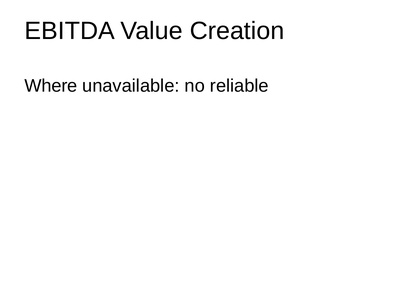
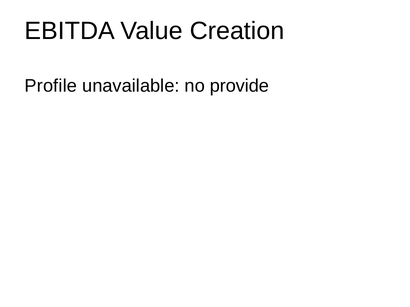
Where: Where -> Profile (51, 86)
reliable: reliable -> provide (239, 86)
